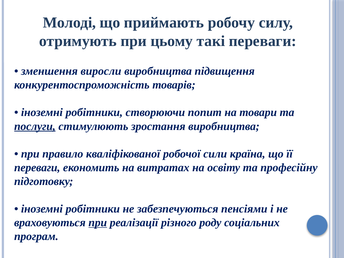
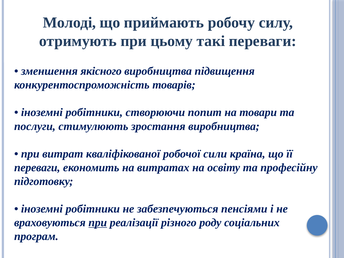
виросли: виросли -> якісного (101, 71)
послуги underline: present -> none (35, 126)
правило: правило -> витрат (63, 154)
